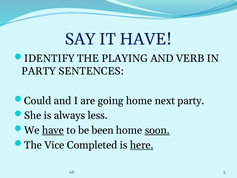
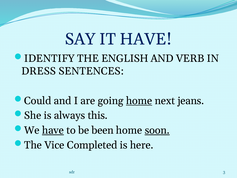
PLAYING: PLAYING -> ENGLISH (125, 58)
PARTY: PARTY -> DRESS (39, 71)
home underline: none -> present (139, 101)
next party: party -> jeans (191, 101)
less: less -> this (98, 115)
here underline: present -> none (142, 145)
